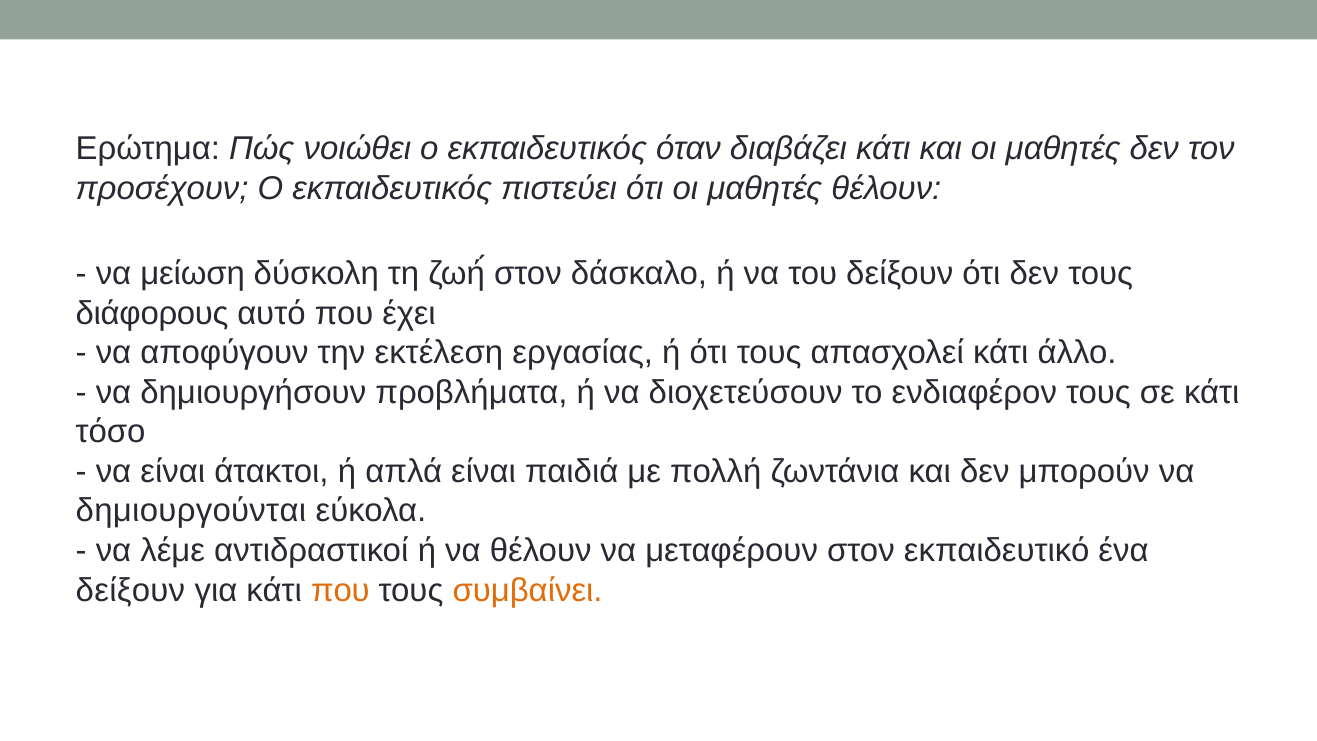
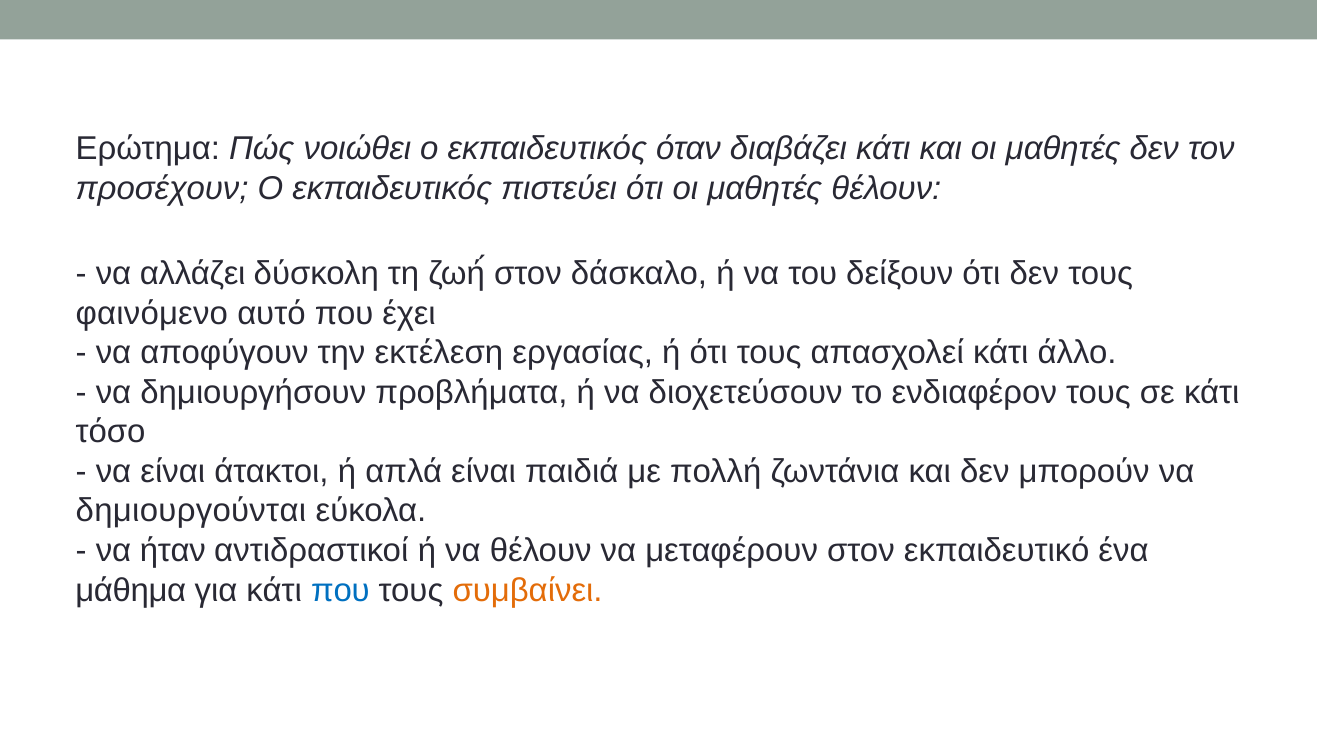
μείωση: μείωση -> αλλάζει (193, 274)
διάφορους: διάφορους -> φαινόμενο (152, 313)
λέμε: λέμε -> ήταν (173, 550)
δείξουν: δείξουν -> μάθημα (131, 590)
που colour: orange -> blue (340, 590)
